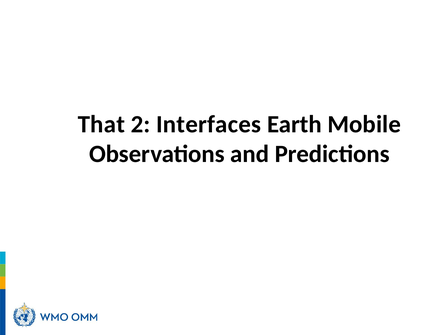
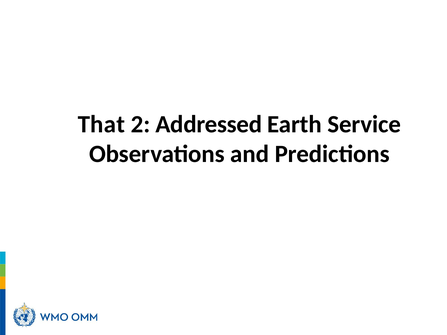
Interfaces: Interfaces -> Addressed (209, 124)
Mobile: Mobile -> Service (364, 124)
